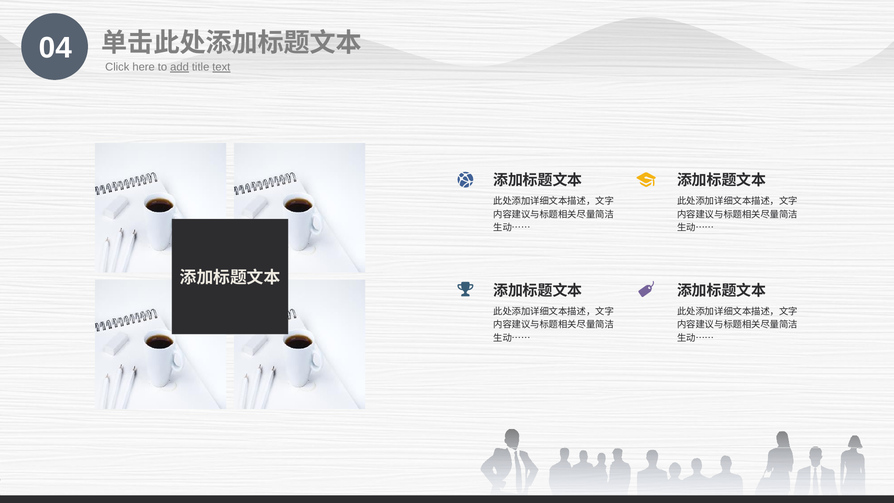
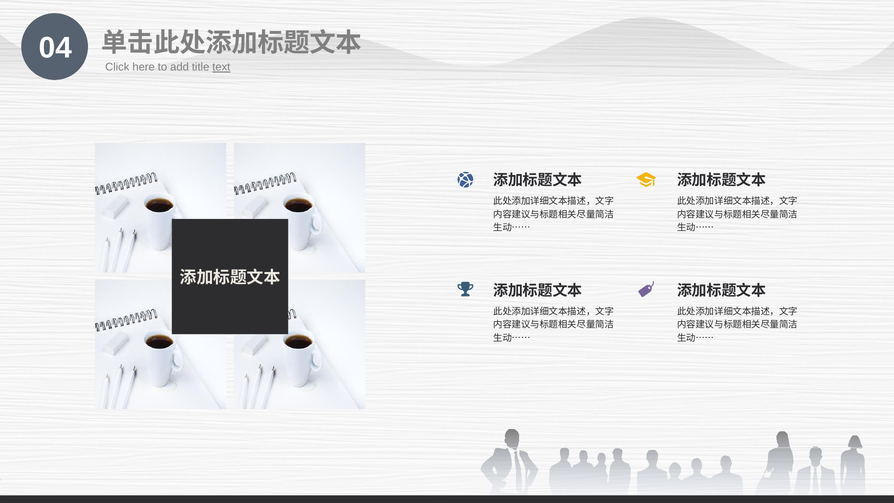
add underline: present -> none (180, 67)
